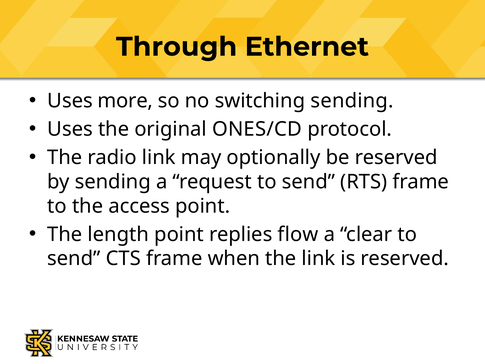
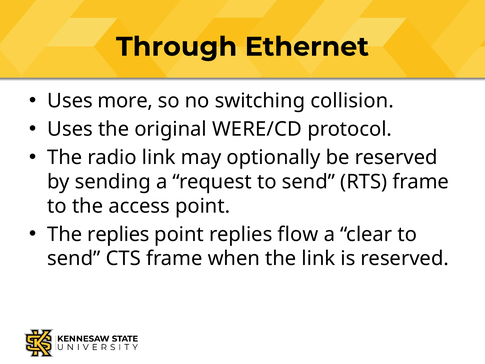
switching sending: sending -> collision (352, 101)
ONES/CD: ONES/CD -> WERE/CD (257, 129)
The length: length -> replies (118, 234)
